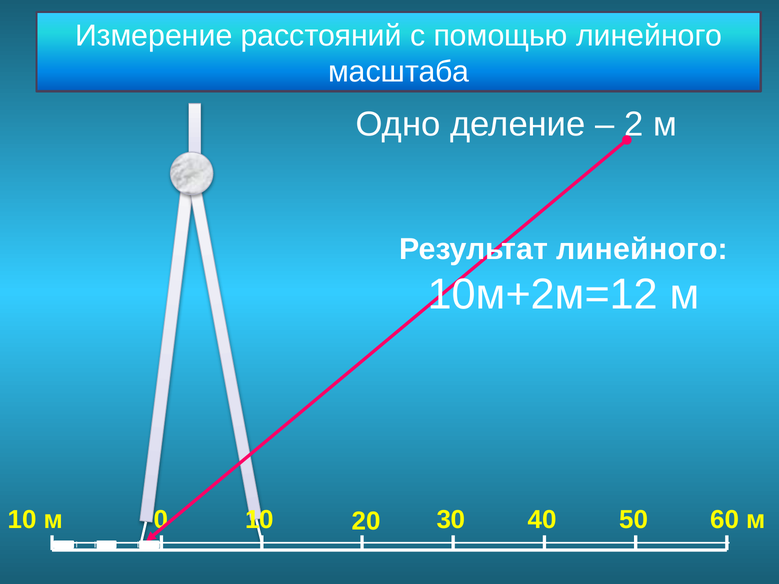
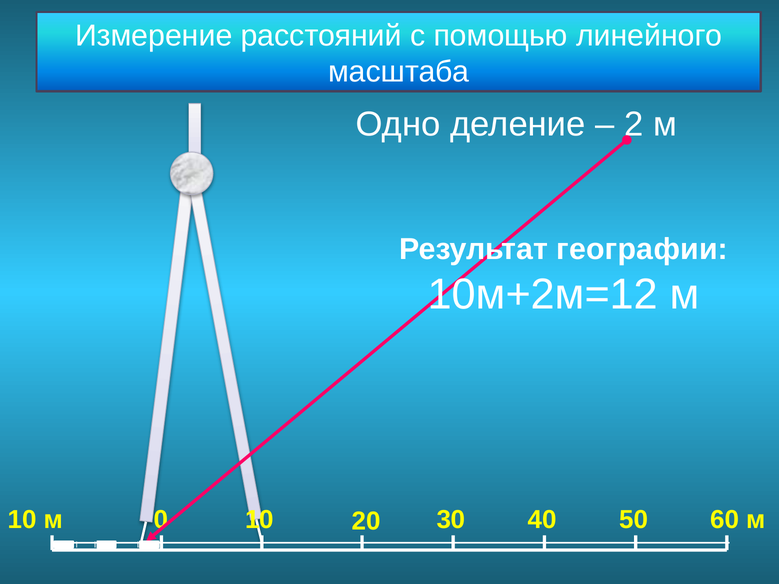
Результат линейного: линейного -> географии (642, 249)
